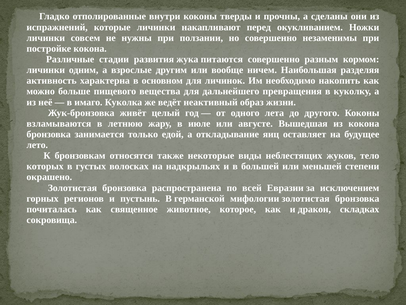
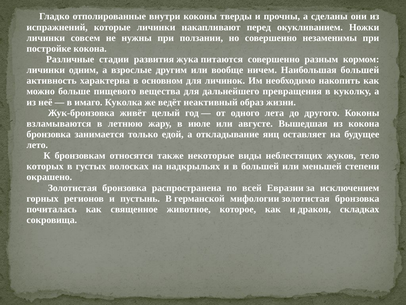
Наибольшая разделяя: разделяя -> большей (360, 70)
